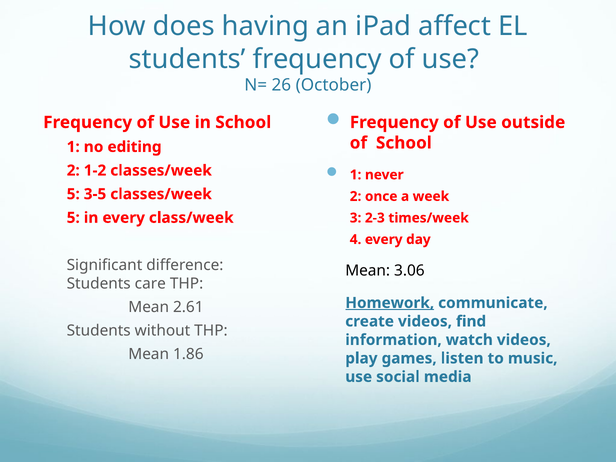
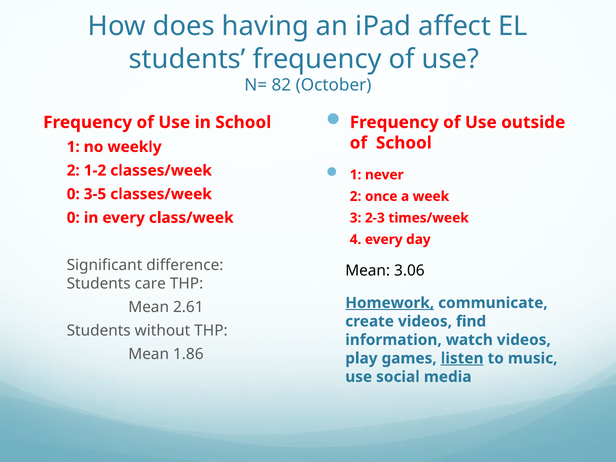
26: 26 -> 82 (281, 85)
editing: editing -> weekly (135, 147)
5: 5 -> 0 (73, 194)
5: 5 -> 0 (73, 218)
listen underline: none -> present (462, 358)
